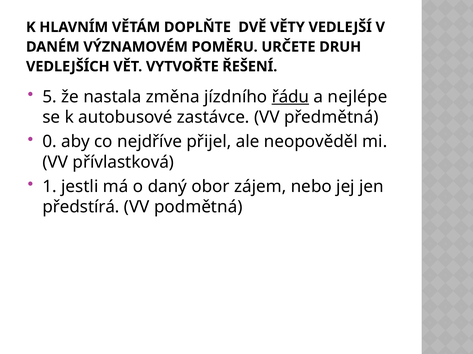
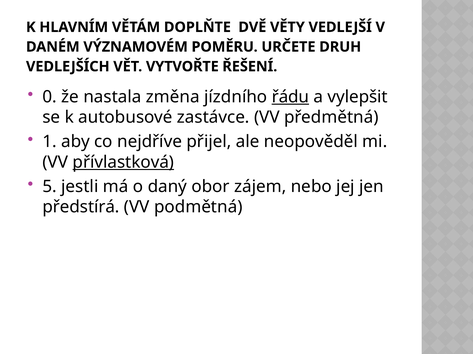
5: 5 -> 0 (50, 97)
nejlépe: nejlépe -> vylepšit (358, 97)
0: 0 -> 1 (50, 142)
přívlastková underline: none -> present (123, 162)
1: 1 -> 5 (50, 187)
